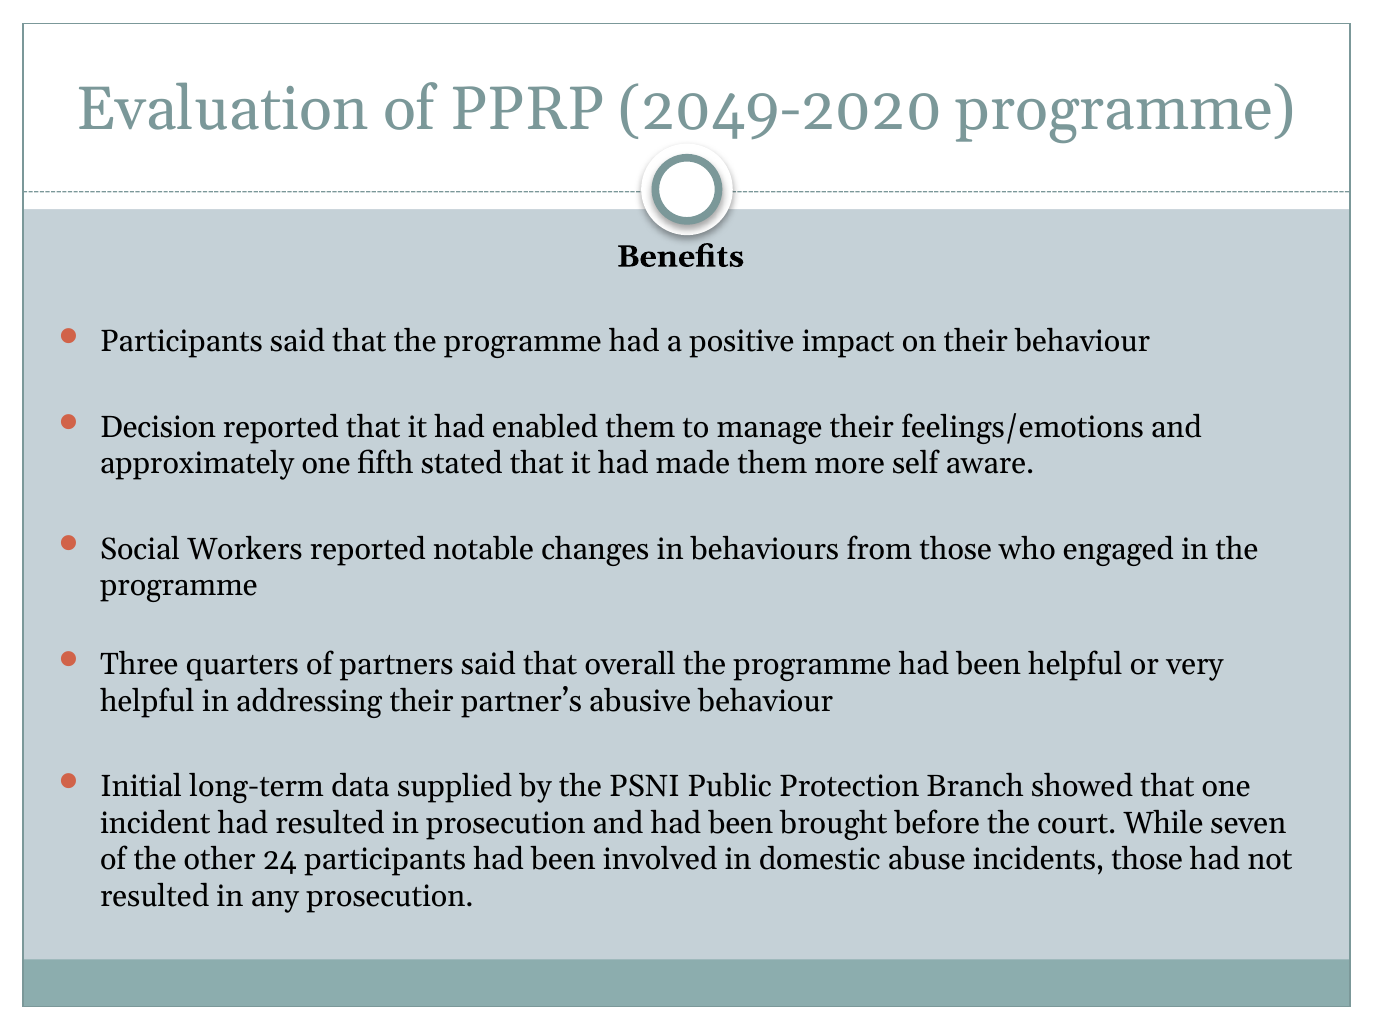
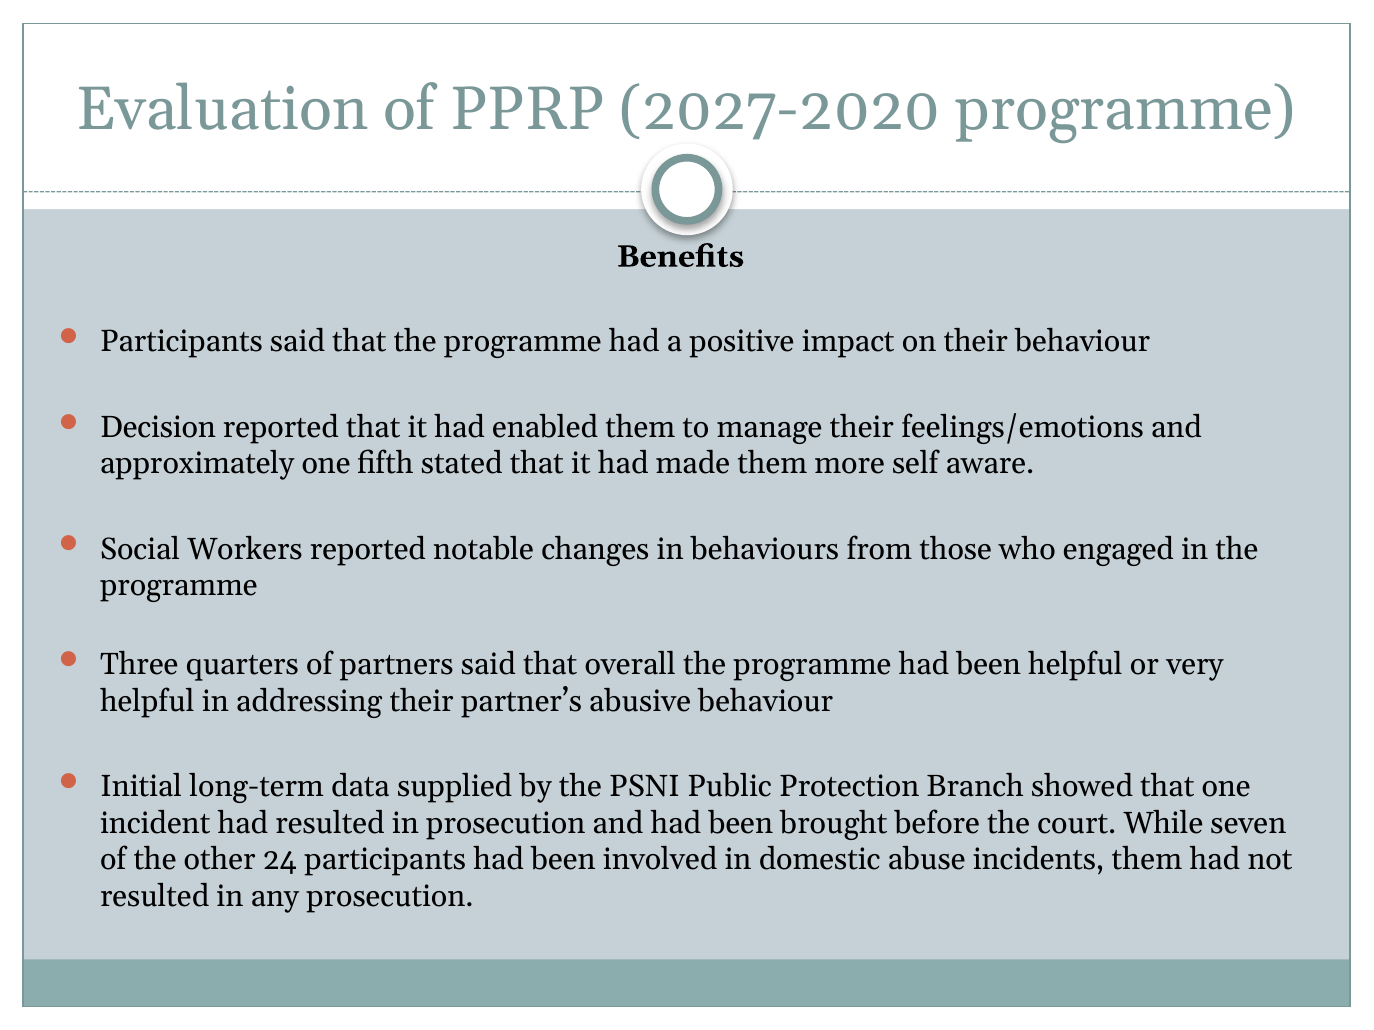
2049-2020: 2049-2020 -> 2027-2020 (781, 109)
incidents those: those -> them (1147, 860)
